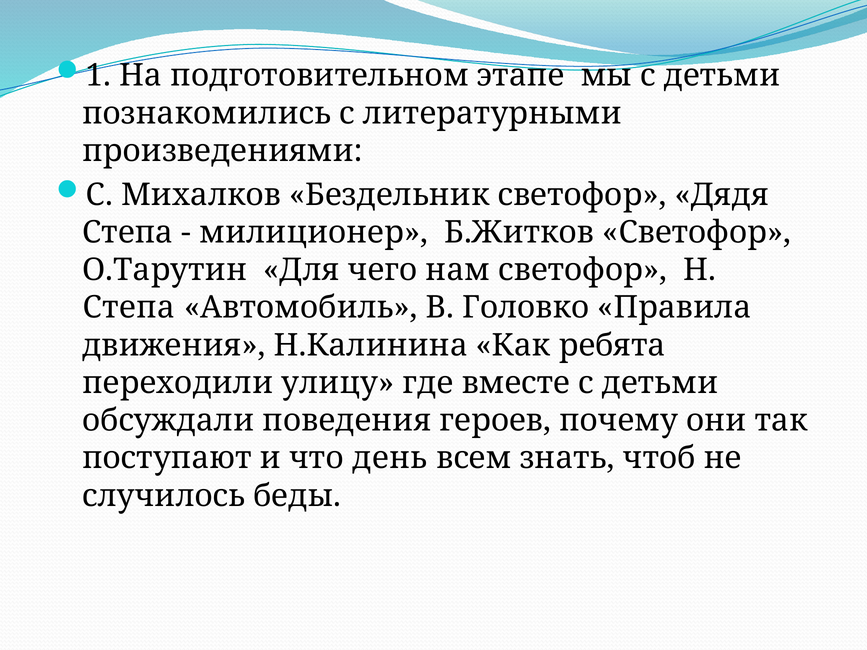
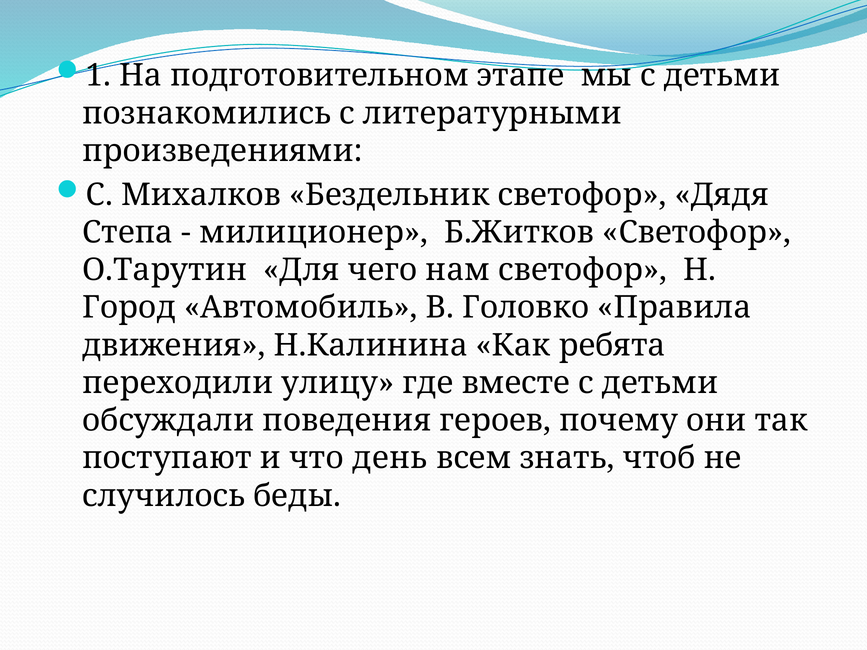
Степа: Степа -> Город (129, 308)
